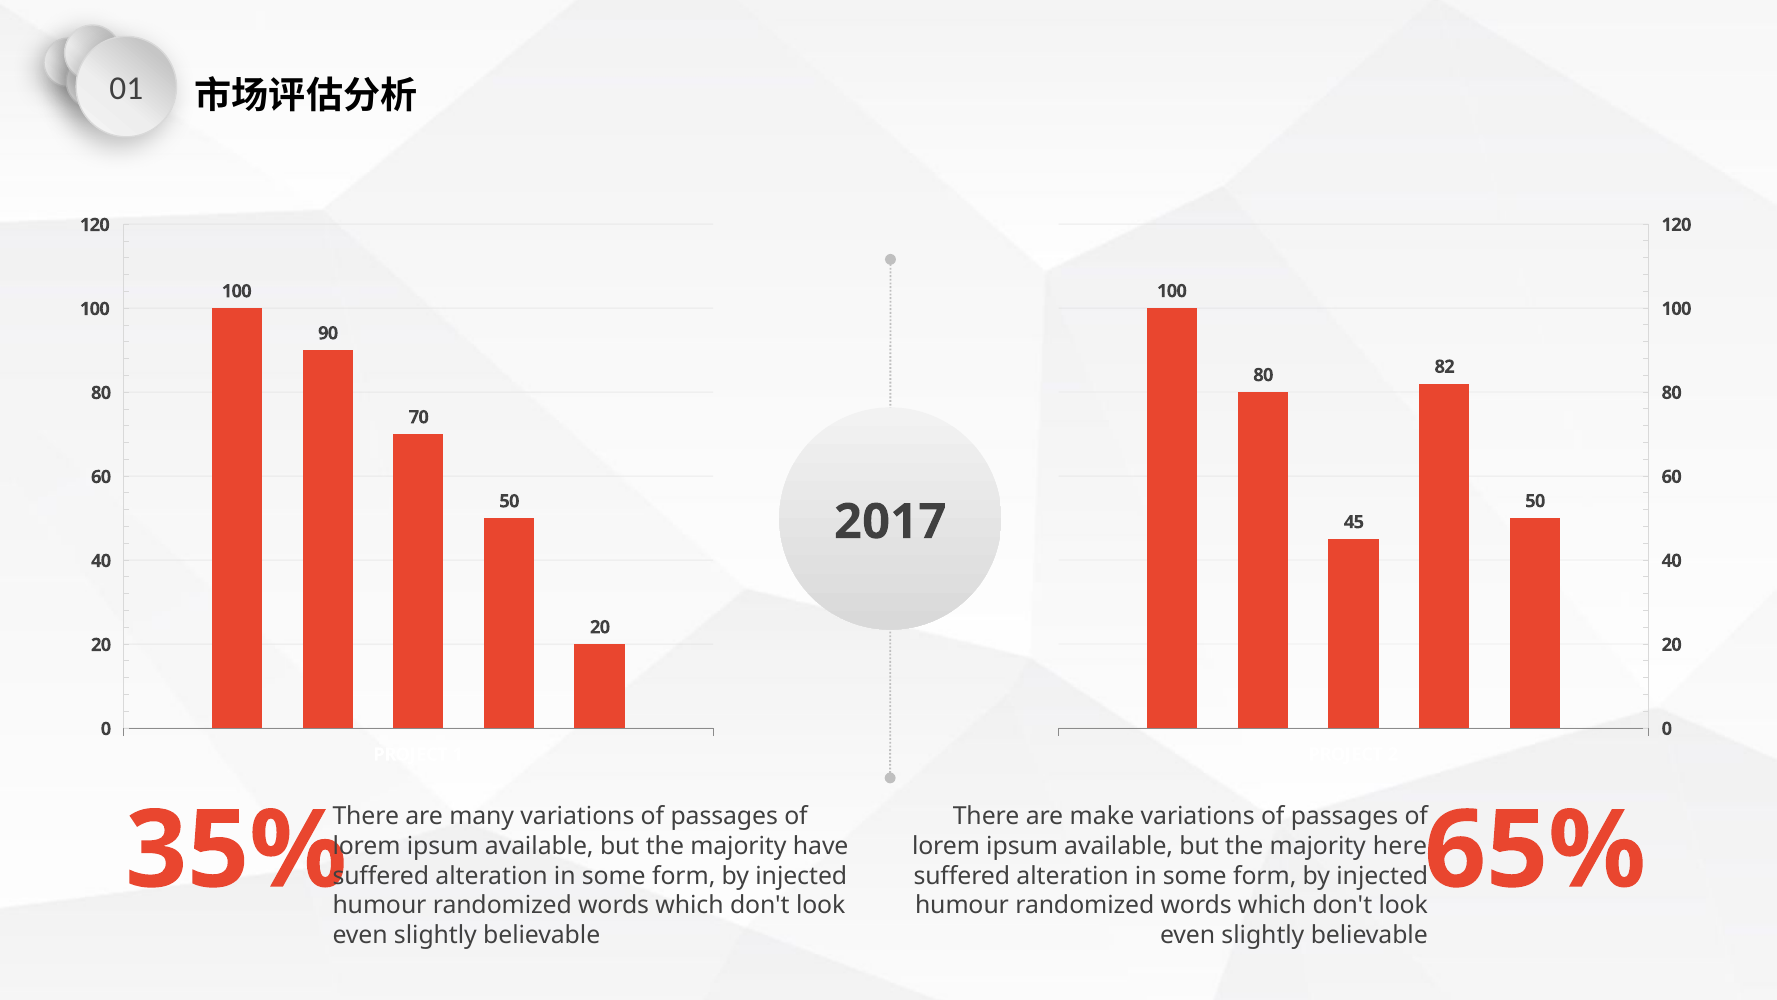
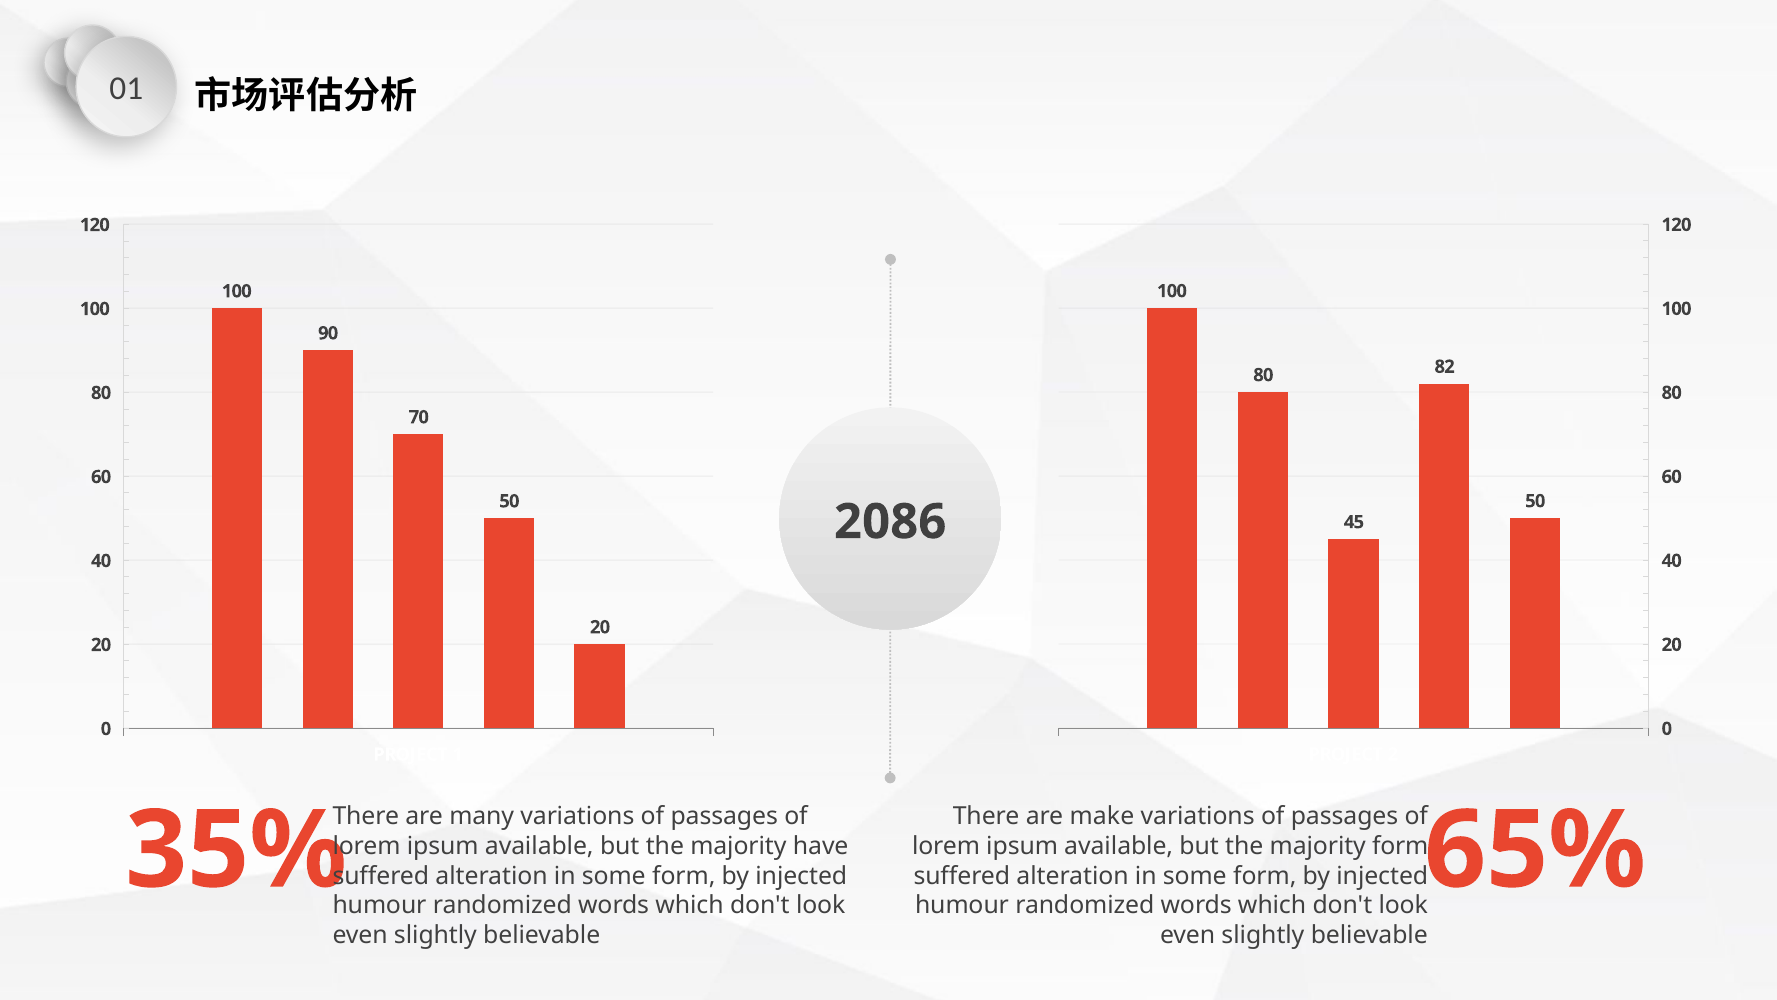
2017: 2017 -> 2086 (890, 522)
majority here: here -> form (1400, 846)
